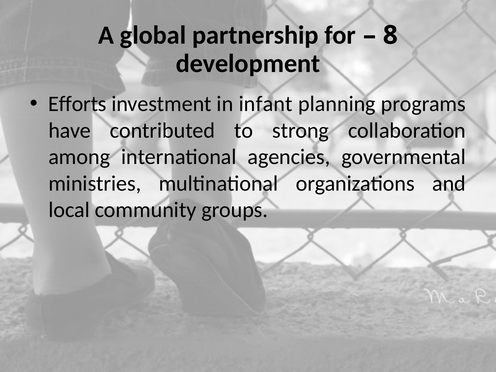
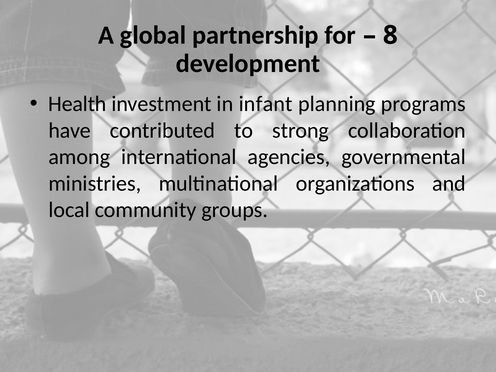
Efforts: Efforts -> Health (77, 104)
